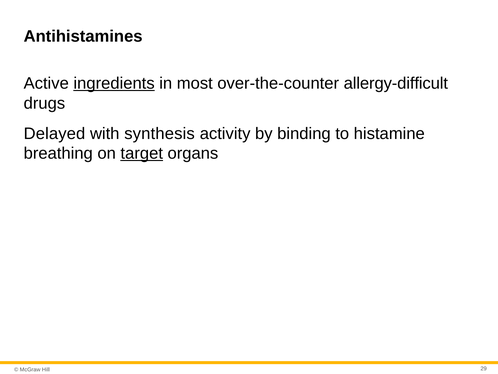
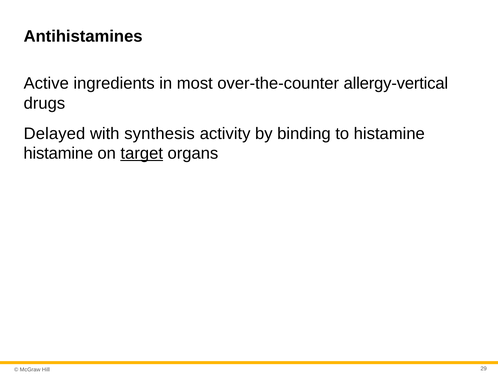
ingredients underline: present -> none (114, 83)
allergy-difficult: allergy-difficult -> allergy-vertical (396, 83)
breathing: breathing -> histamine (58, 153)
